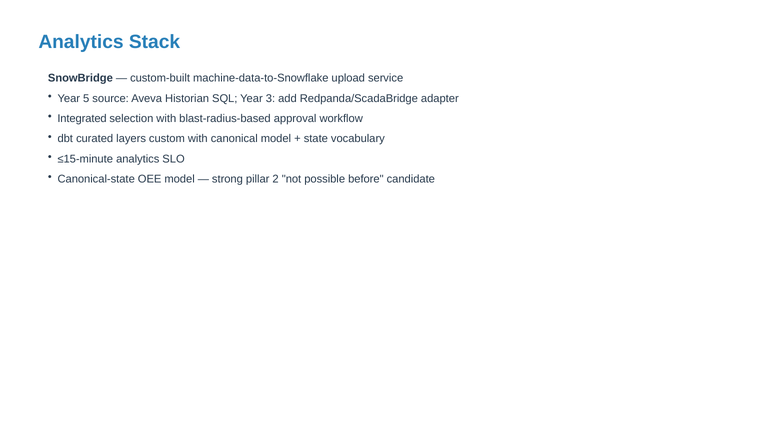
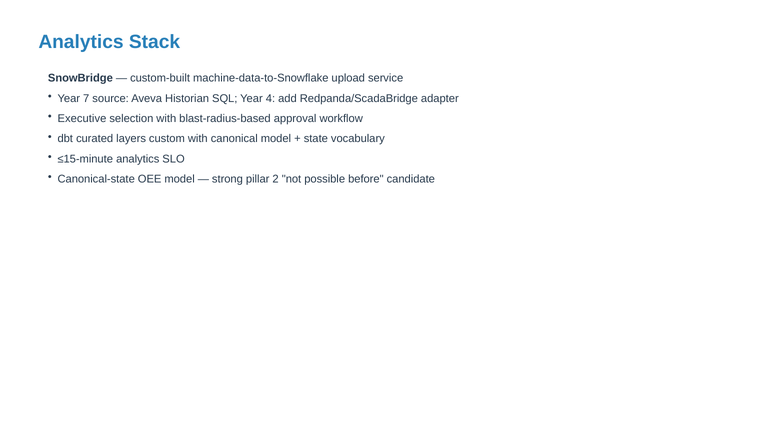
5: 5 -> 7 (86, 98)
3: 3 -> 4 (270, 98)
Integrated: Integrated -> Executive (82, 119)
